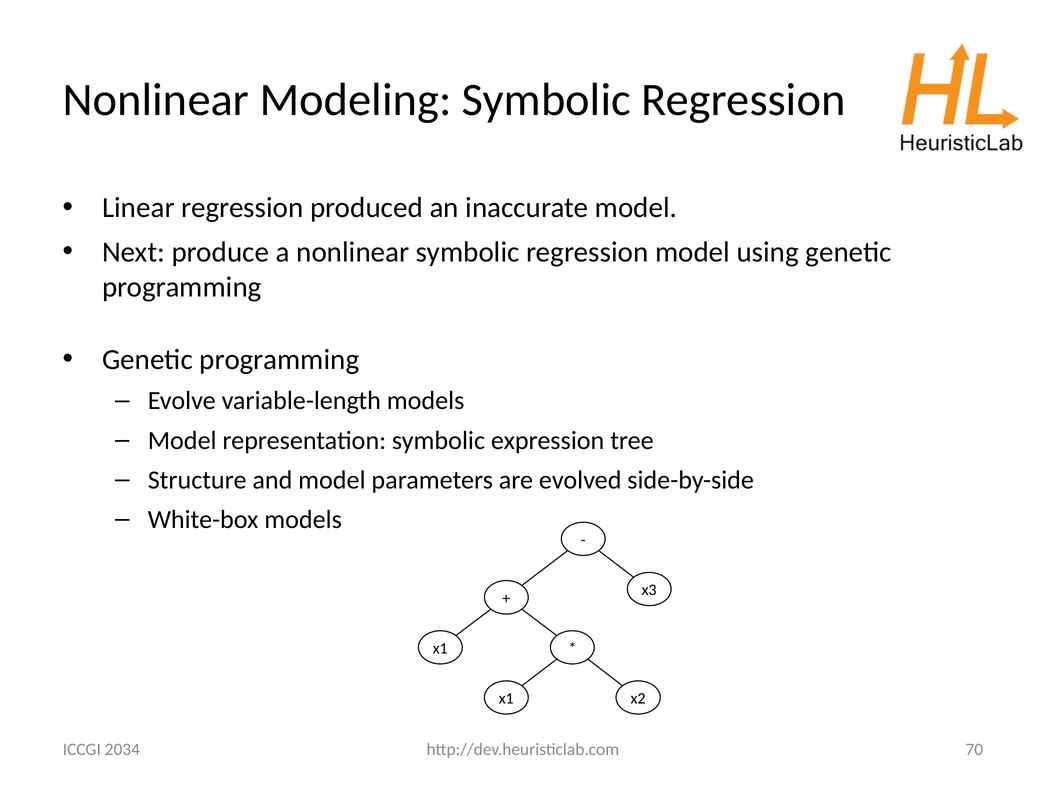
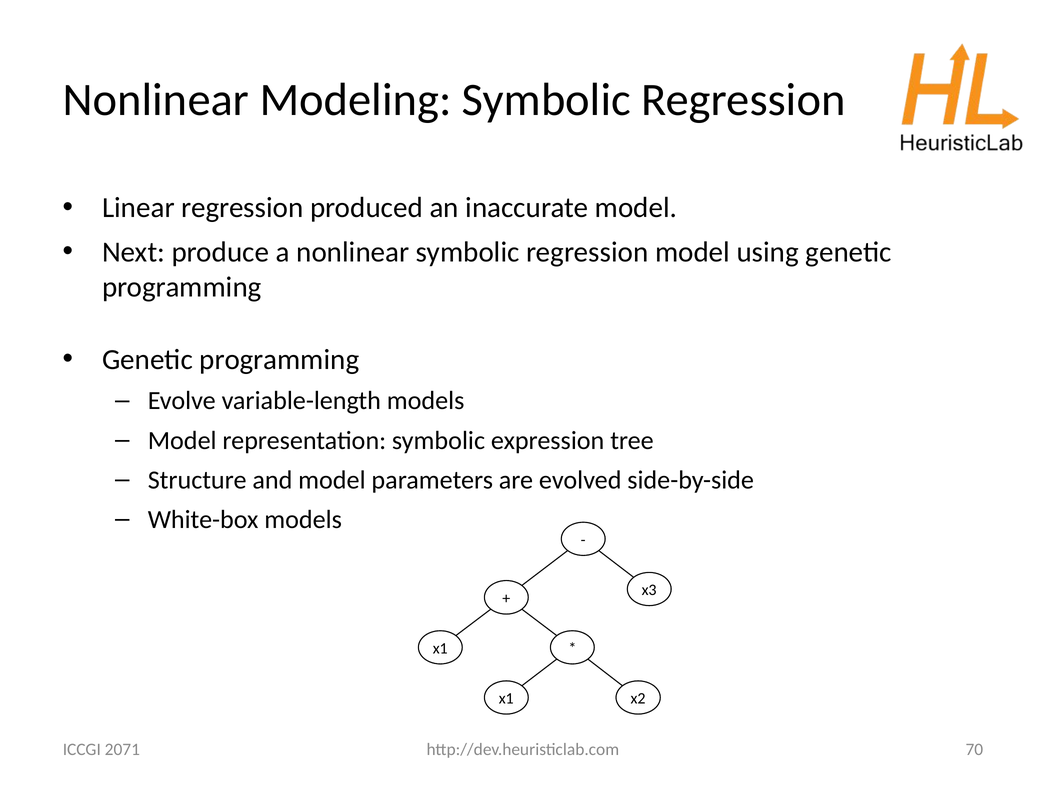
2034: 2034 -> 2071 (122, 749)
